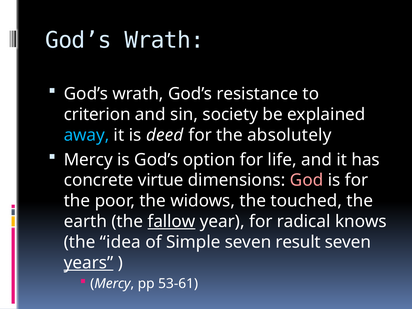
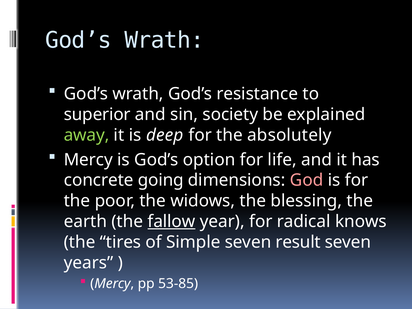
criterion: criterion -> superior (97, 114)
away colour: light blue -> light green (87, 135)
deed: deed -> deep (165, 135)
virtue: virtue -> going (161, 180)
touched: touched -> blessing (306, 201)
idea: idea -> tires (121, 242)
years underline: present -> none (89, 263)
53-61: 53-61 -> 53-85 (178, 284)
